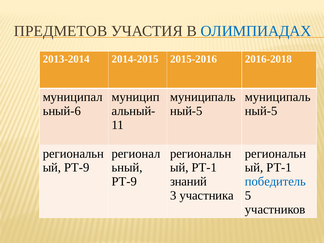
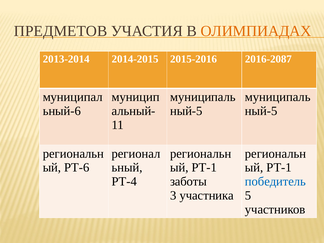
ОЛИМПИАДАХ colour: blue -> orange (256, 31)
2016-2018: 2016-2018 -> 2016-2087 (268, 59)
РТ-9: РТ-9 -> РТ-6 (77, 168)
РТ-9: РТ-9 -> РТ-4 (124, 181)
знаний: знаний -> заботы (188, 181)
